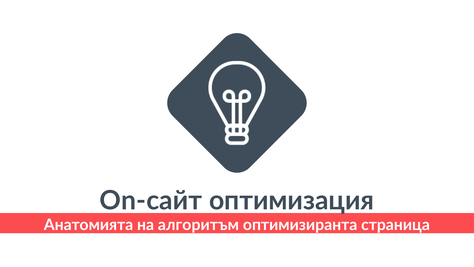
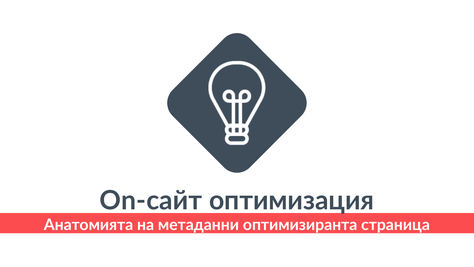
алгоритъм: алгоритъм -> метаданни (198, 225)
